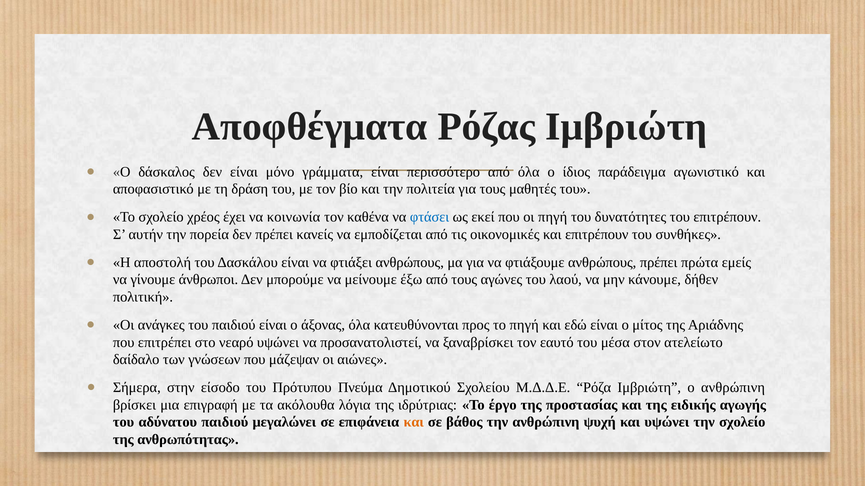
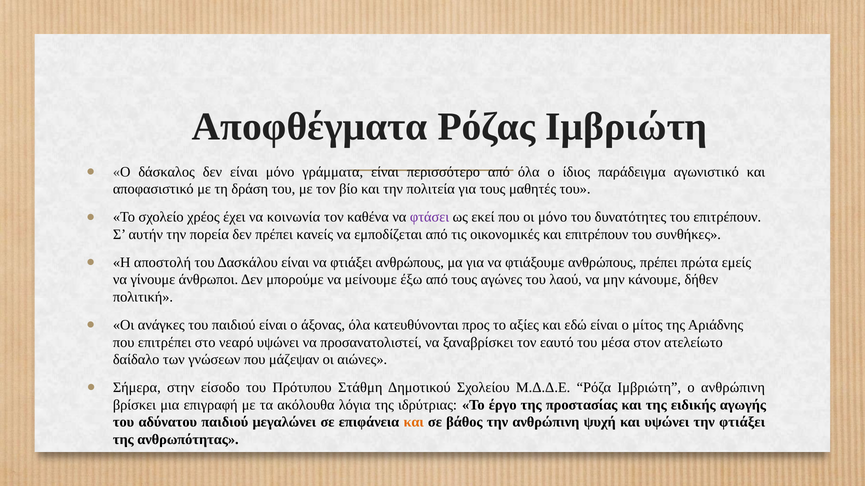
φτάσει colour: blue -> purple (430, 217)
οι πηγή: πηγή -> μόνο (553, 217)
το πηγή: πηγή -> αξίες (524, 325)
Πνεύμα: Πνεύμα -> Στάθμη (360, 388)
την σχολείο: σχολείο -> φτιάξει (742, 423)
